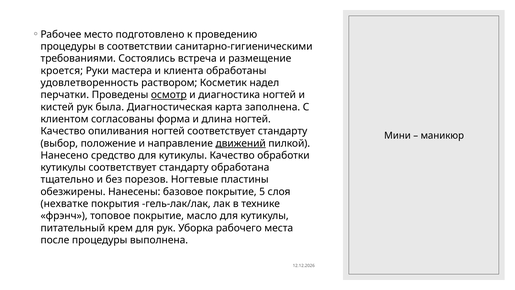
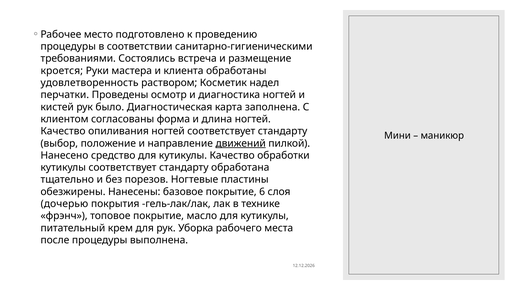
осмотр underline: present -> none (169, 95)
была: была -> было (110, 107)
5: 5 -> 6 (262, 192)
нехватке: нехватке -> дочерью (64, 204)
